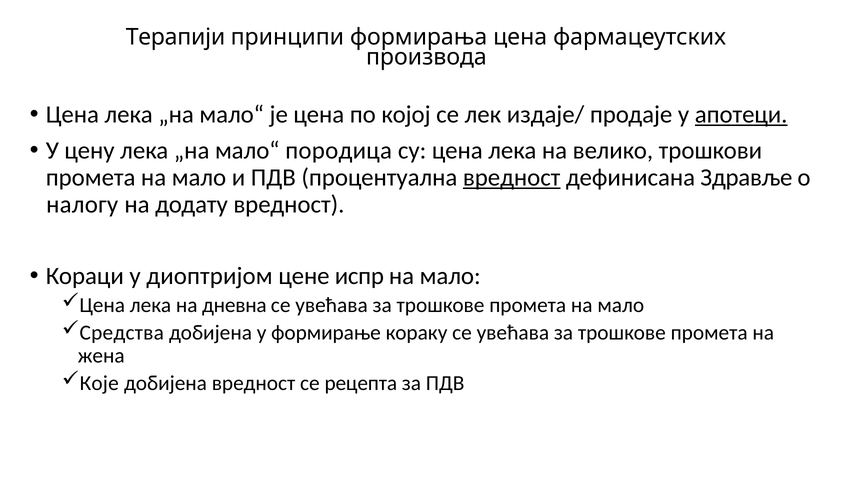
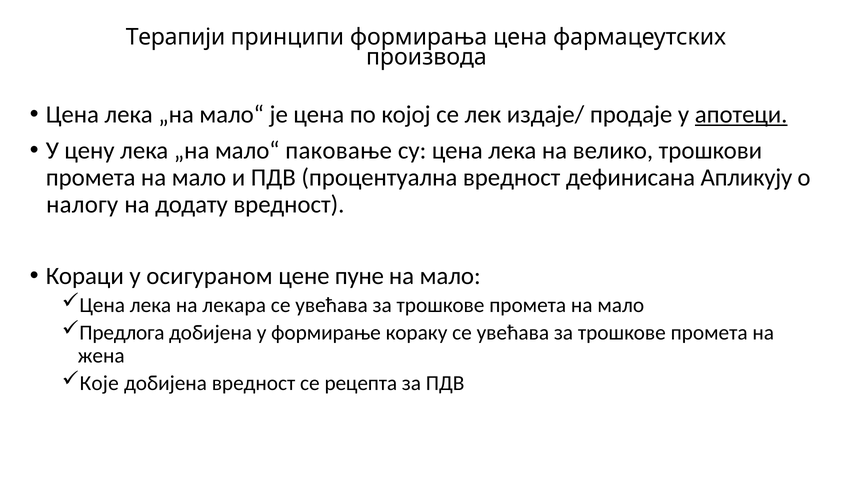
породица: породица -> паковање (339, 150)
вредност underline: present -> none (512, 177)
Здравље: Здравље -> Апликују (746, 177)
диоптријом: диоптријом -> осигураном (209, 276)
испр: испр -> пуне (359, 276)
дневна: дневна -> лекара (234, 305)
Средства: Средства -> Предлога (122, 333)
